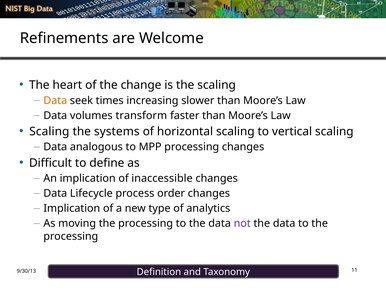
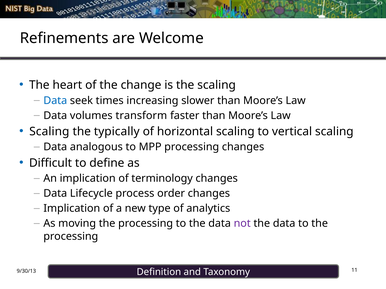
Data colour: orange -> blue (55, 101)
systems: systems -> typically (117, 132)
inaccessible: inaccessible -> terminology (162, 179)
